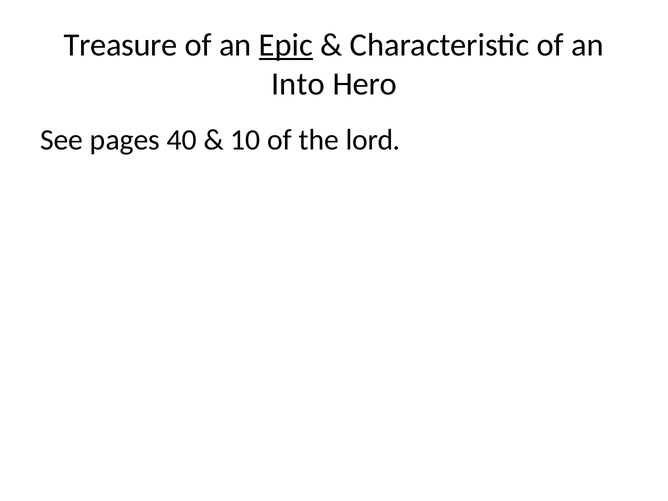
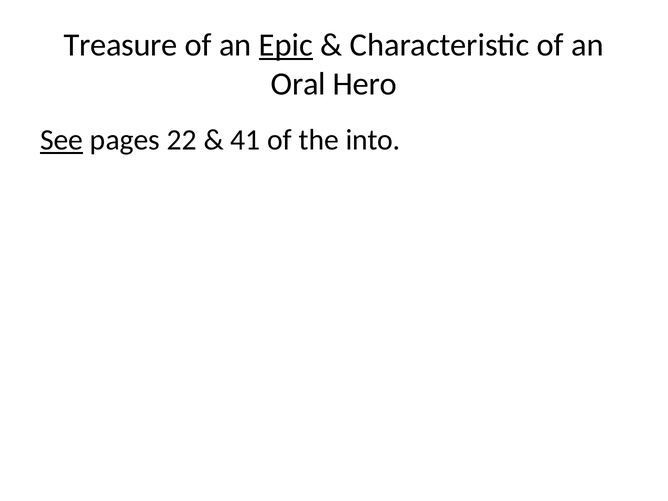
Into: Into -> Oral (298, 84)
See underline: none -> present (62, 140)
40: 40 -> 22 (182, 140)
10: 10 -> 41 (245, 140)
lord: lord -> into (373, 140)
